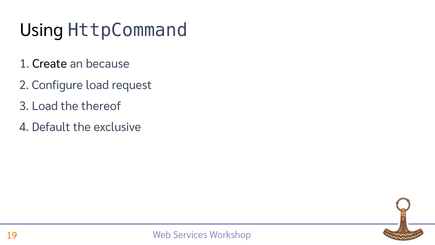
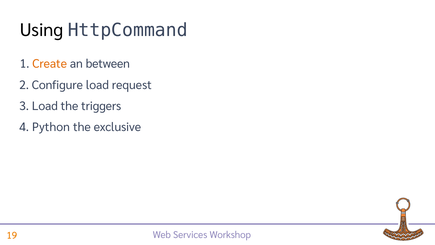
Create colour: black -> orange (50, 64)
because: because -> between (108, 64)
thereof: thereof -> triggers (101, 106)
Default: Default -> Python (51, 127)
